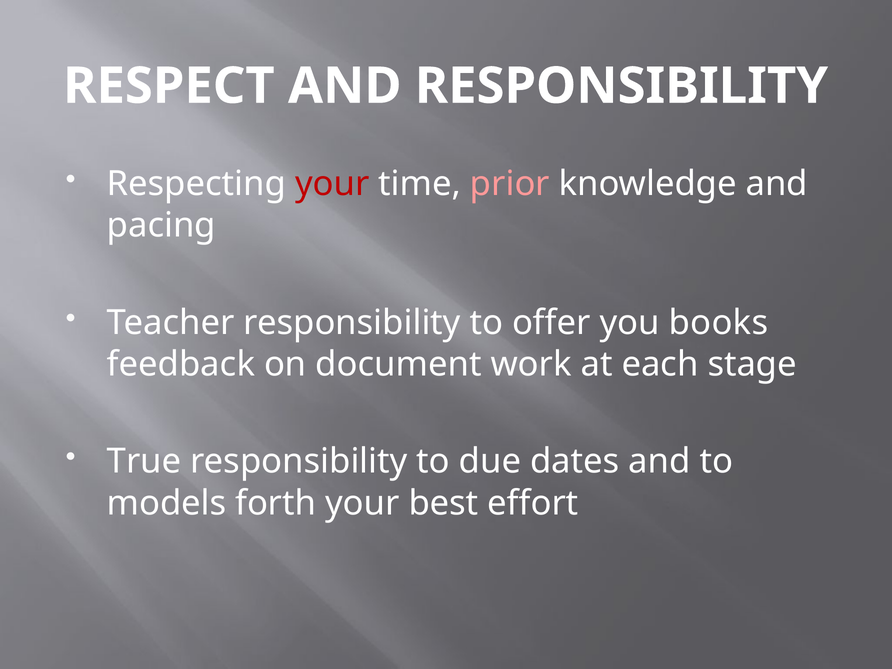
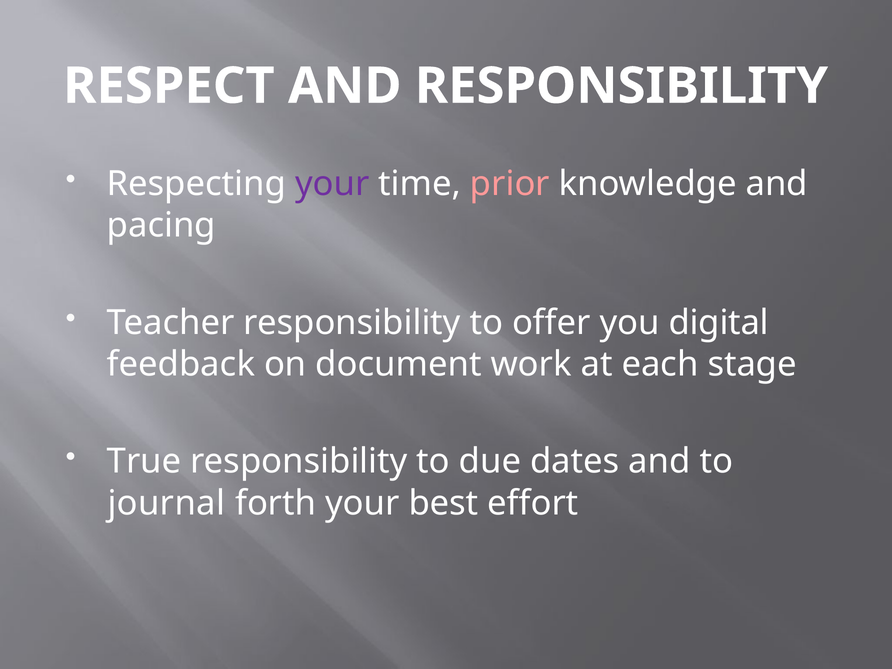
your colour: red -> purple (332, 184)
books: books -> digital (719, 323)
models: models -> journal (166, 503)
